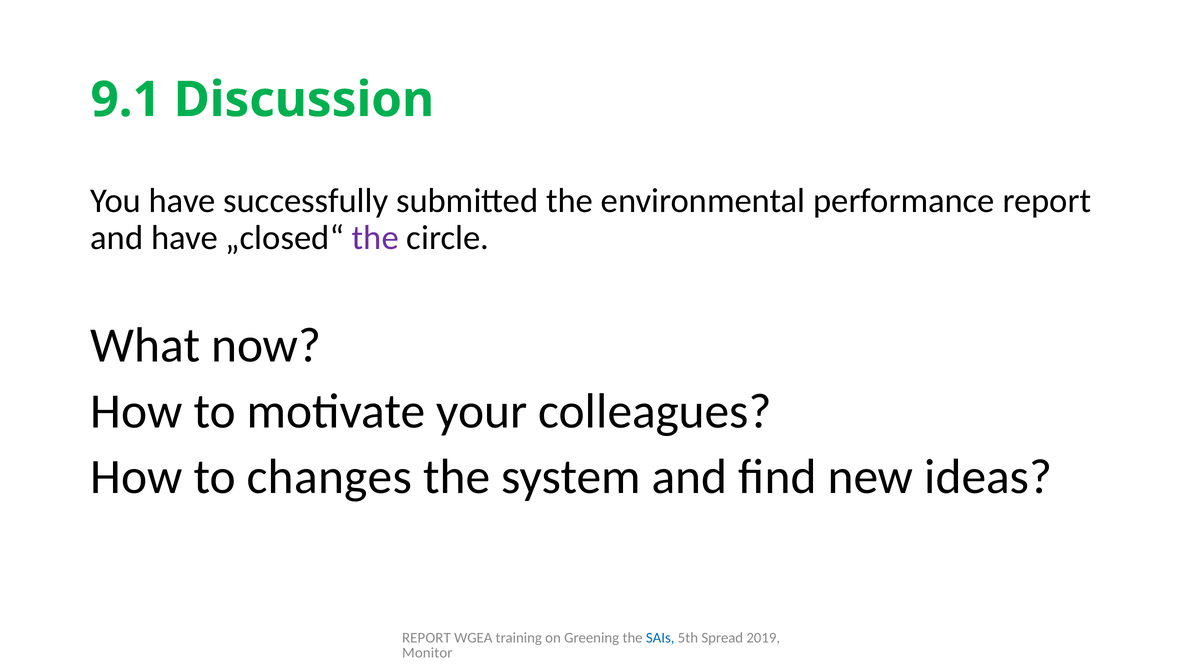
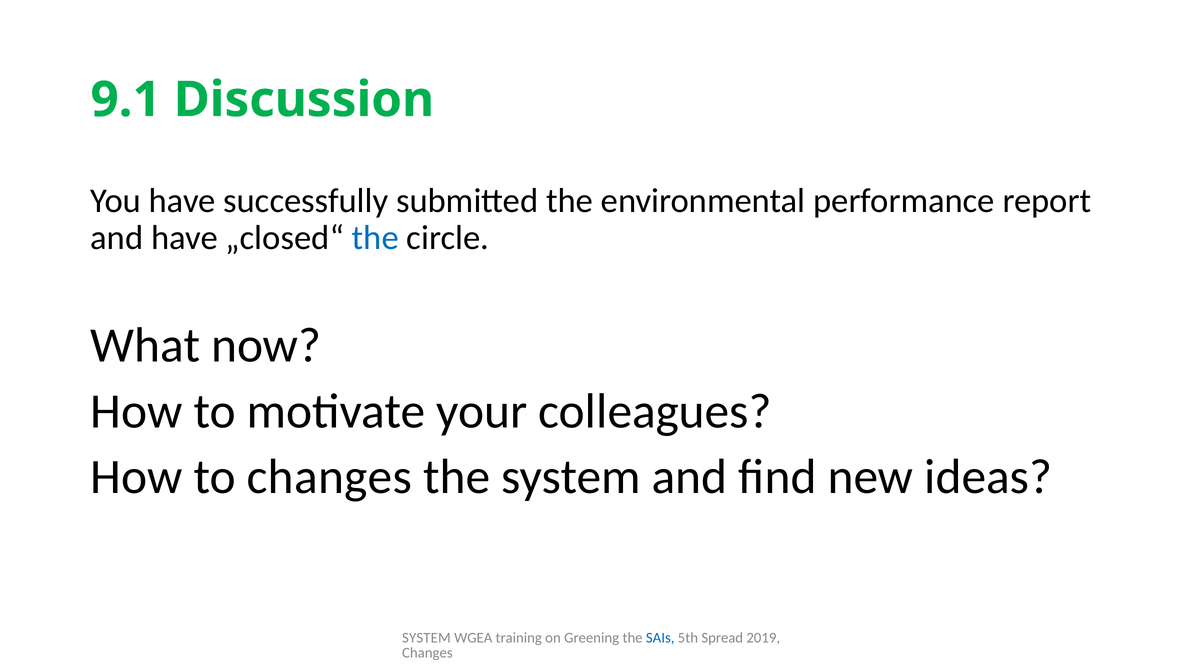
the colour: purple -> blue (375, 238)
REPORT: REPORT -> SYSTEM (426, 637)
Monitor: Monitor -> Changes (427, 652)
